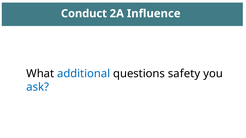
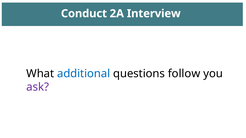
Influence: Influence -> Interview (154, 14)
safety: safety -> follow (184, 74)
ask colour: blue -> purple (38, 87)
